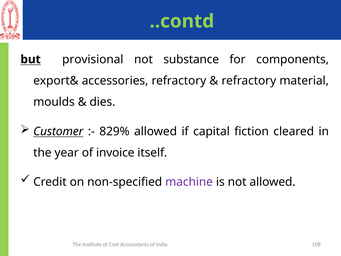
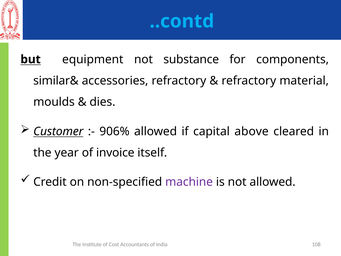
..contd colour: light green -> light blue (182, 21)
provisional: provisional -> equipment (93, 59)
export&: export& -> similar& (56, 81)
829%: 829% -> 906% (114, 131)
fiction: fiction -> above (252, 131)
